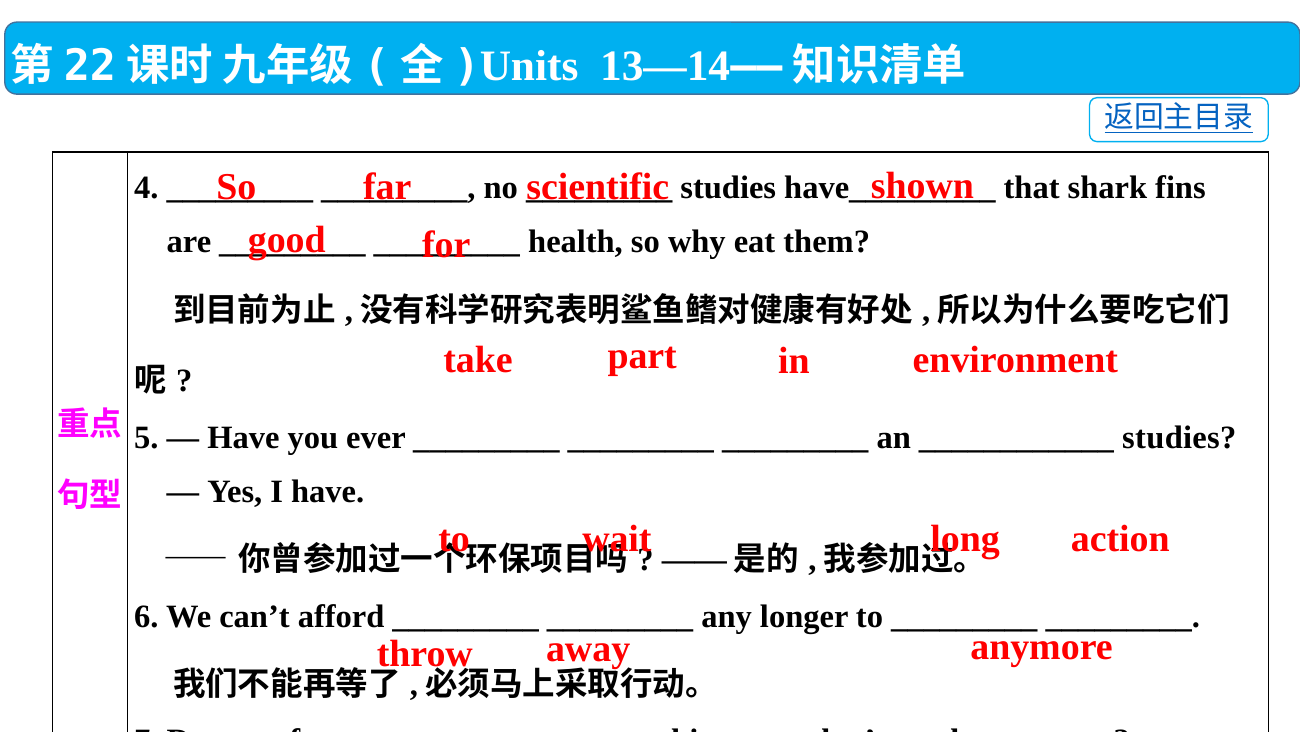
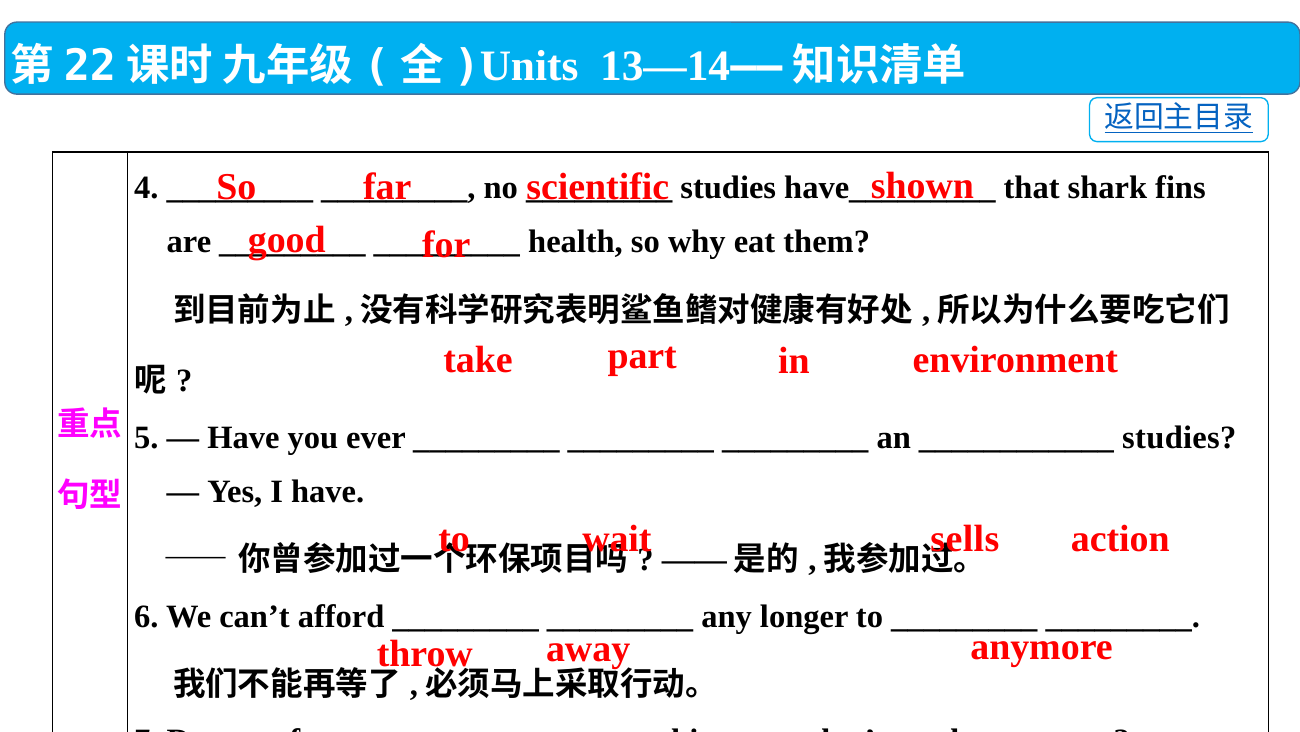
long: long -> sells (965, 539)
